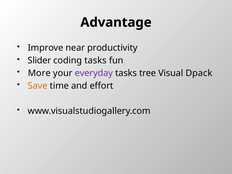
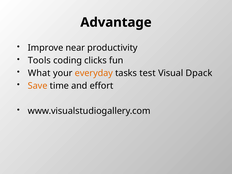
Slider: Slider -> Tools (39, 60)
coding tasks: tasks -> clicks (96, 60)
More: More -> What (39, 73)
everyday colour: purple -> orange (94, 73)
tree: tree -> test (148, 73)
